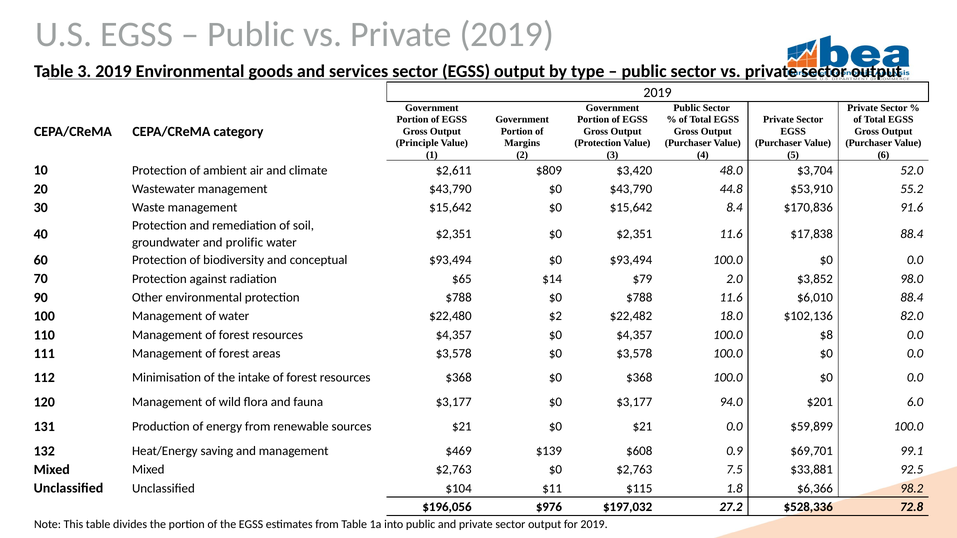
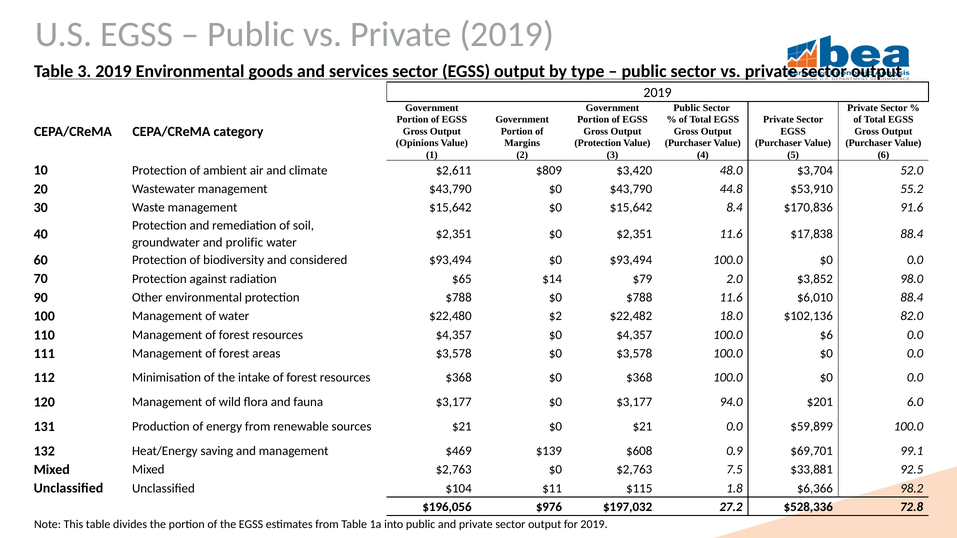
Principle: Principle -> Opinions (417, 143)
conceptual: conceptual -> considered (319, 260)
$8: $8 -> $6 (826, 335)
